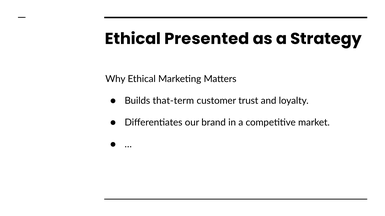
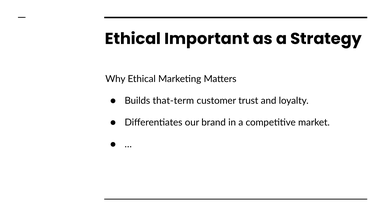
Presented: Presented -> Important (207, 39)
